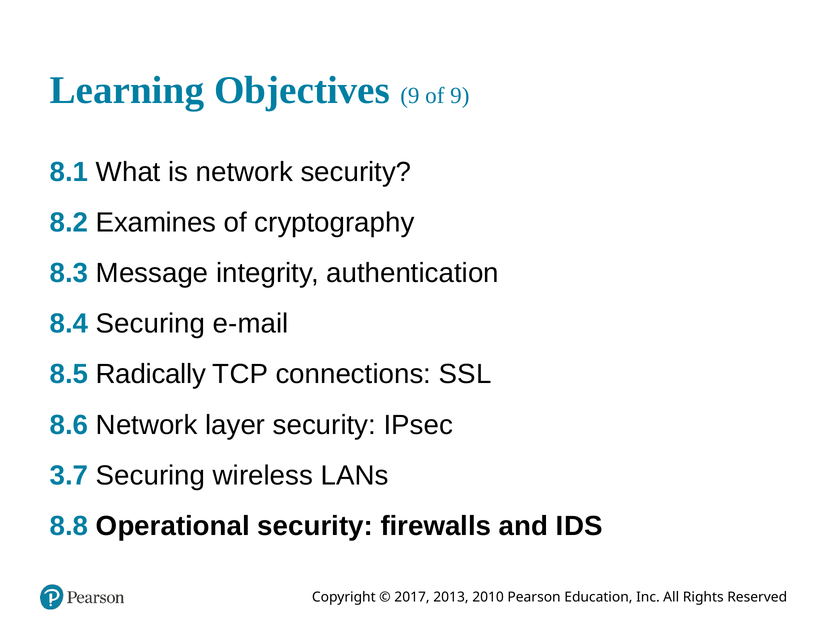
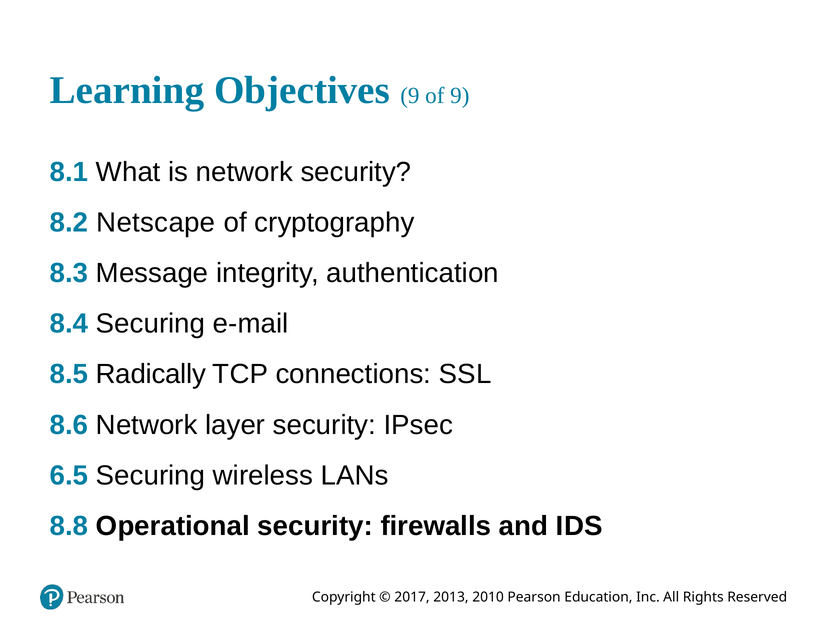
Examines: Examines -> Netscape (156, 223)
3.7: 3.7 -> 6.5 (69, 476)
